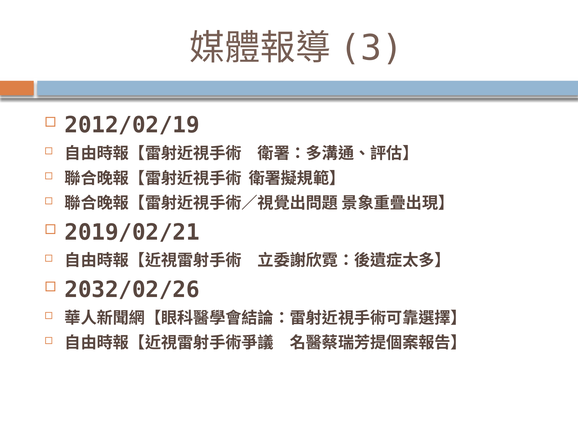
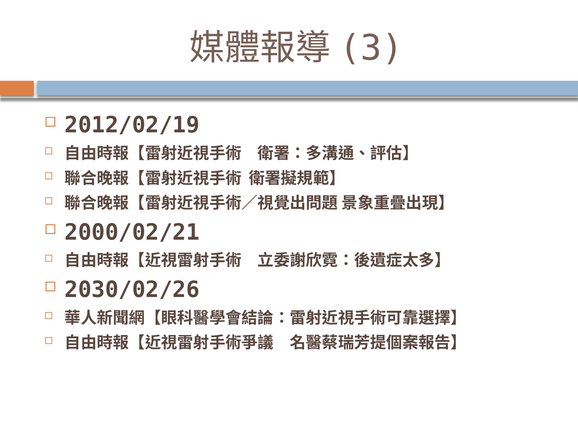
2019/02/21: 2019/02/21 -> 2000/02/21 (132, 233)
2032/02/26: 2032/02/26 -> 2030/02/26 (132, 290)
